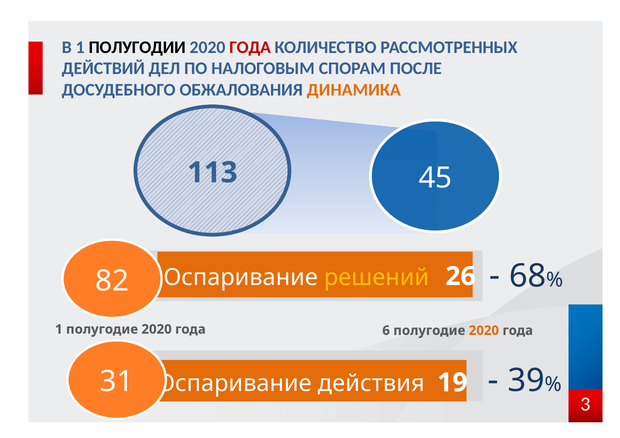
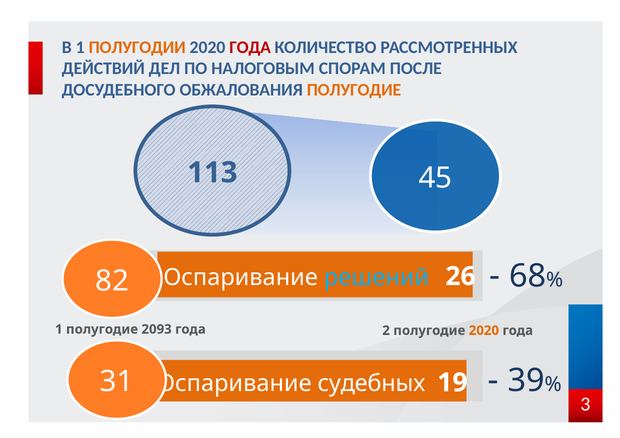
ПОЛУГОДИИ colour: black -> orange (137, 47)
ОБЖАЛОВАНИЯ ДИНАМИКА: ДИНАМИКА -> ПОЛУГОДИЕ (354, 90)
решений colour: yellow -> light blue (377, 278)
1 полугодие 2020: 2020 -> 2093 (157, 330)
6: 6 -> 2 (386, 331)
действия: действия -> судебных (371, 384)
